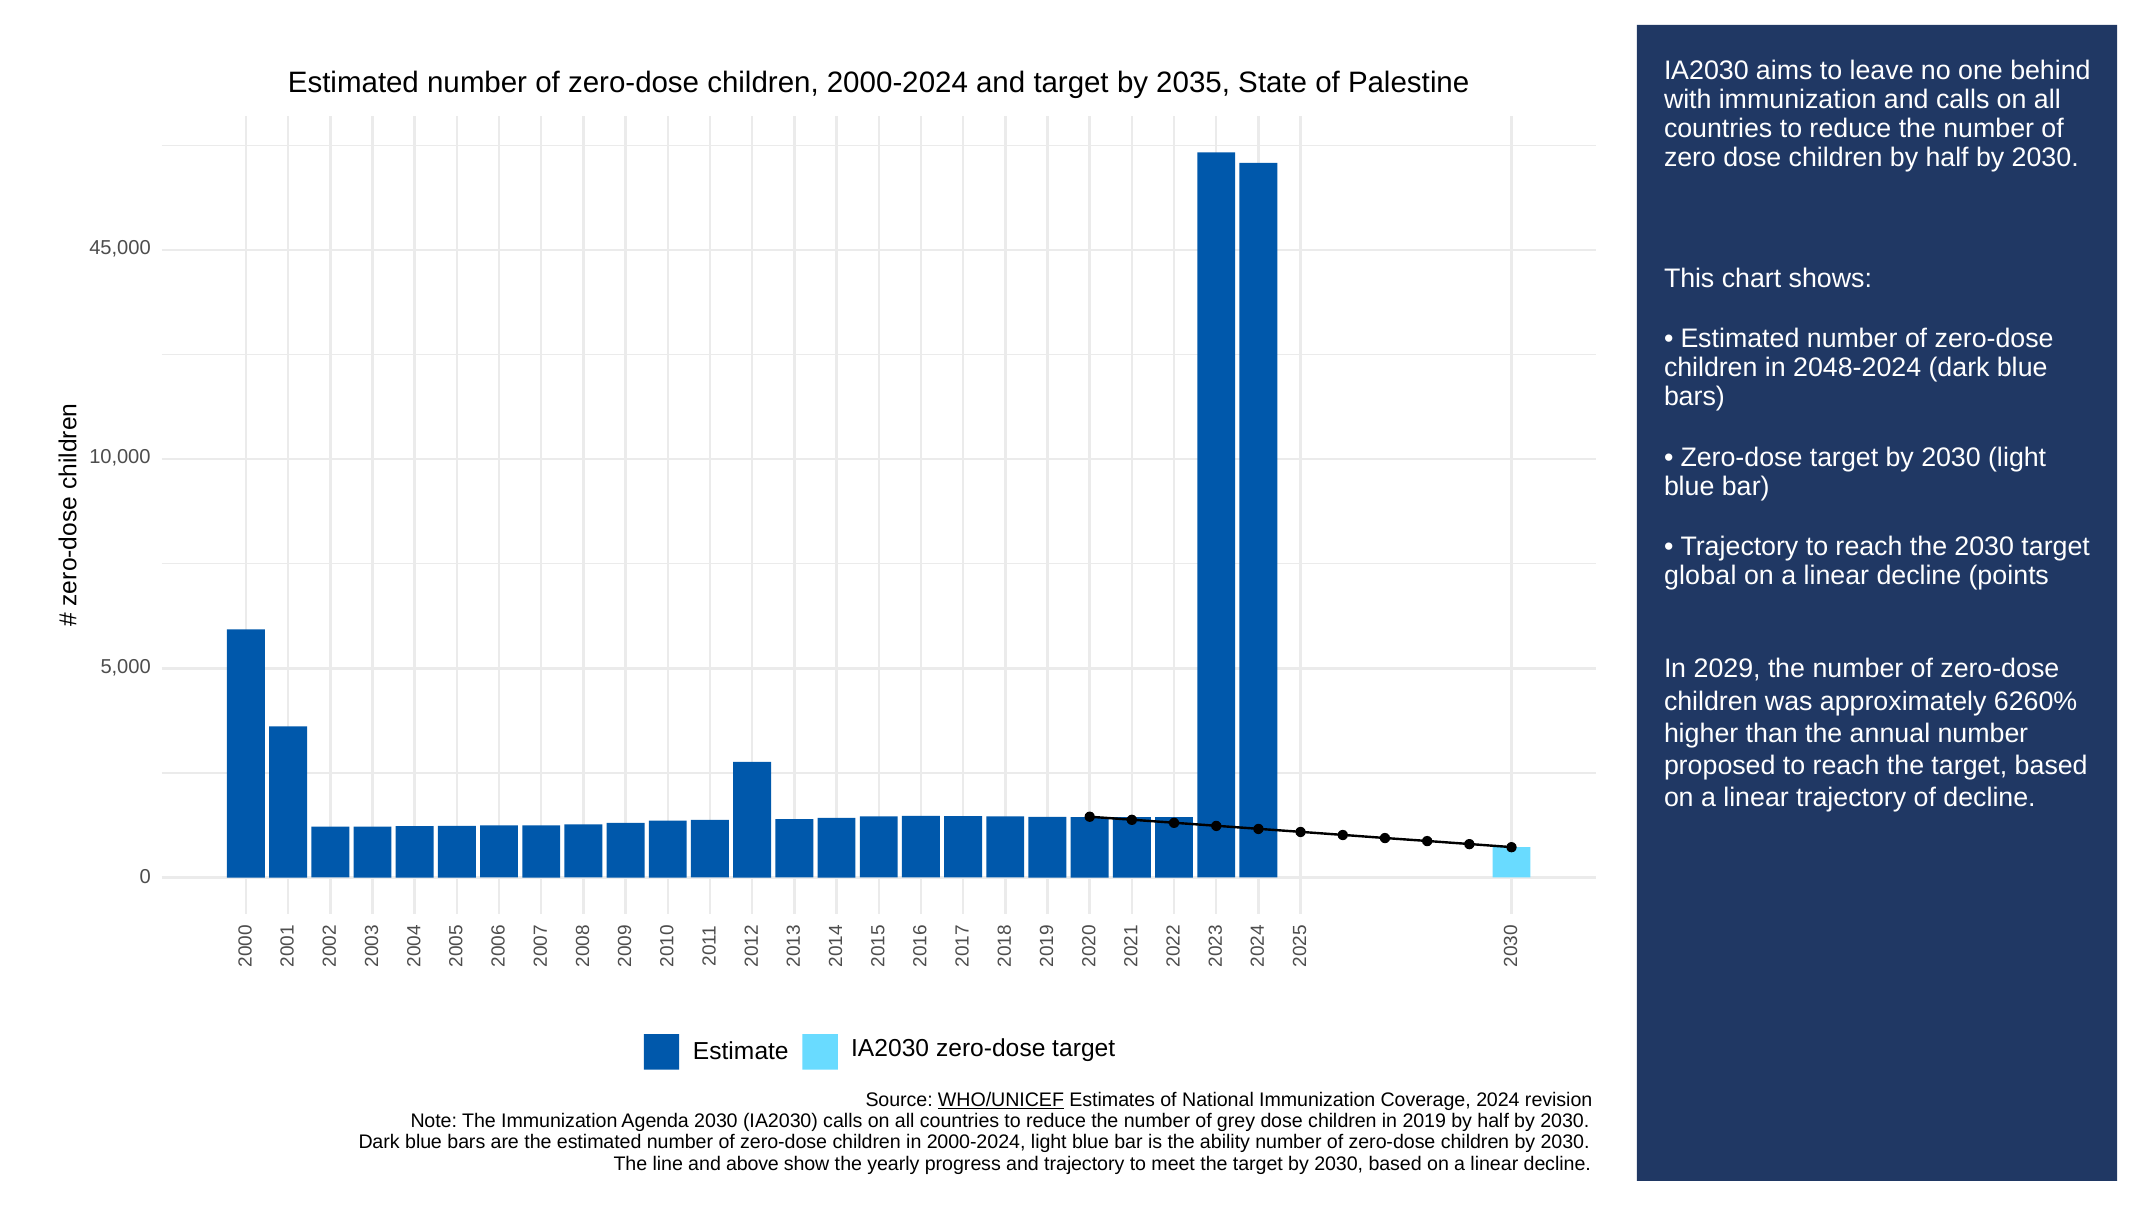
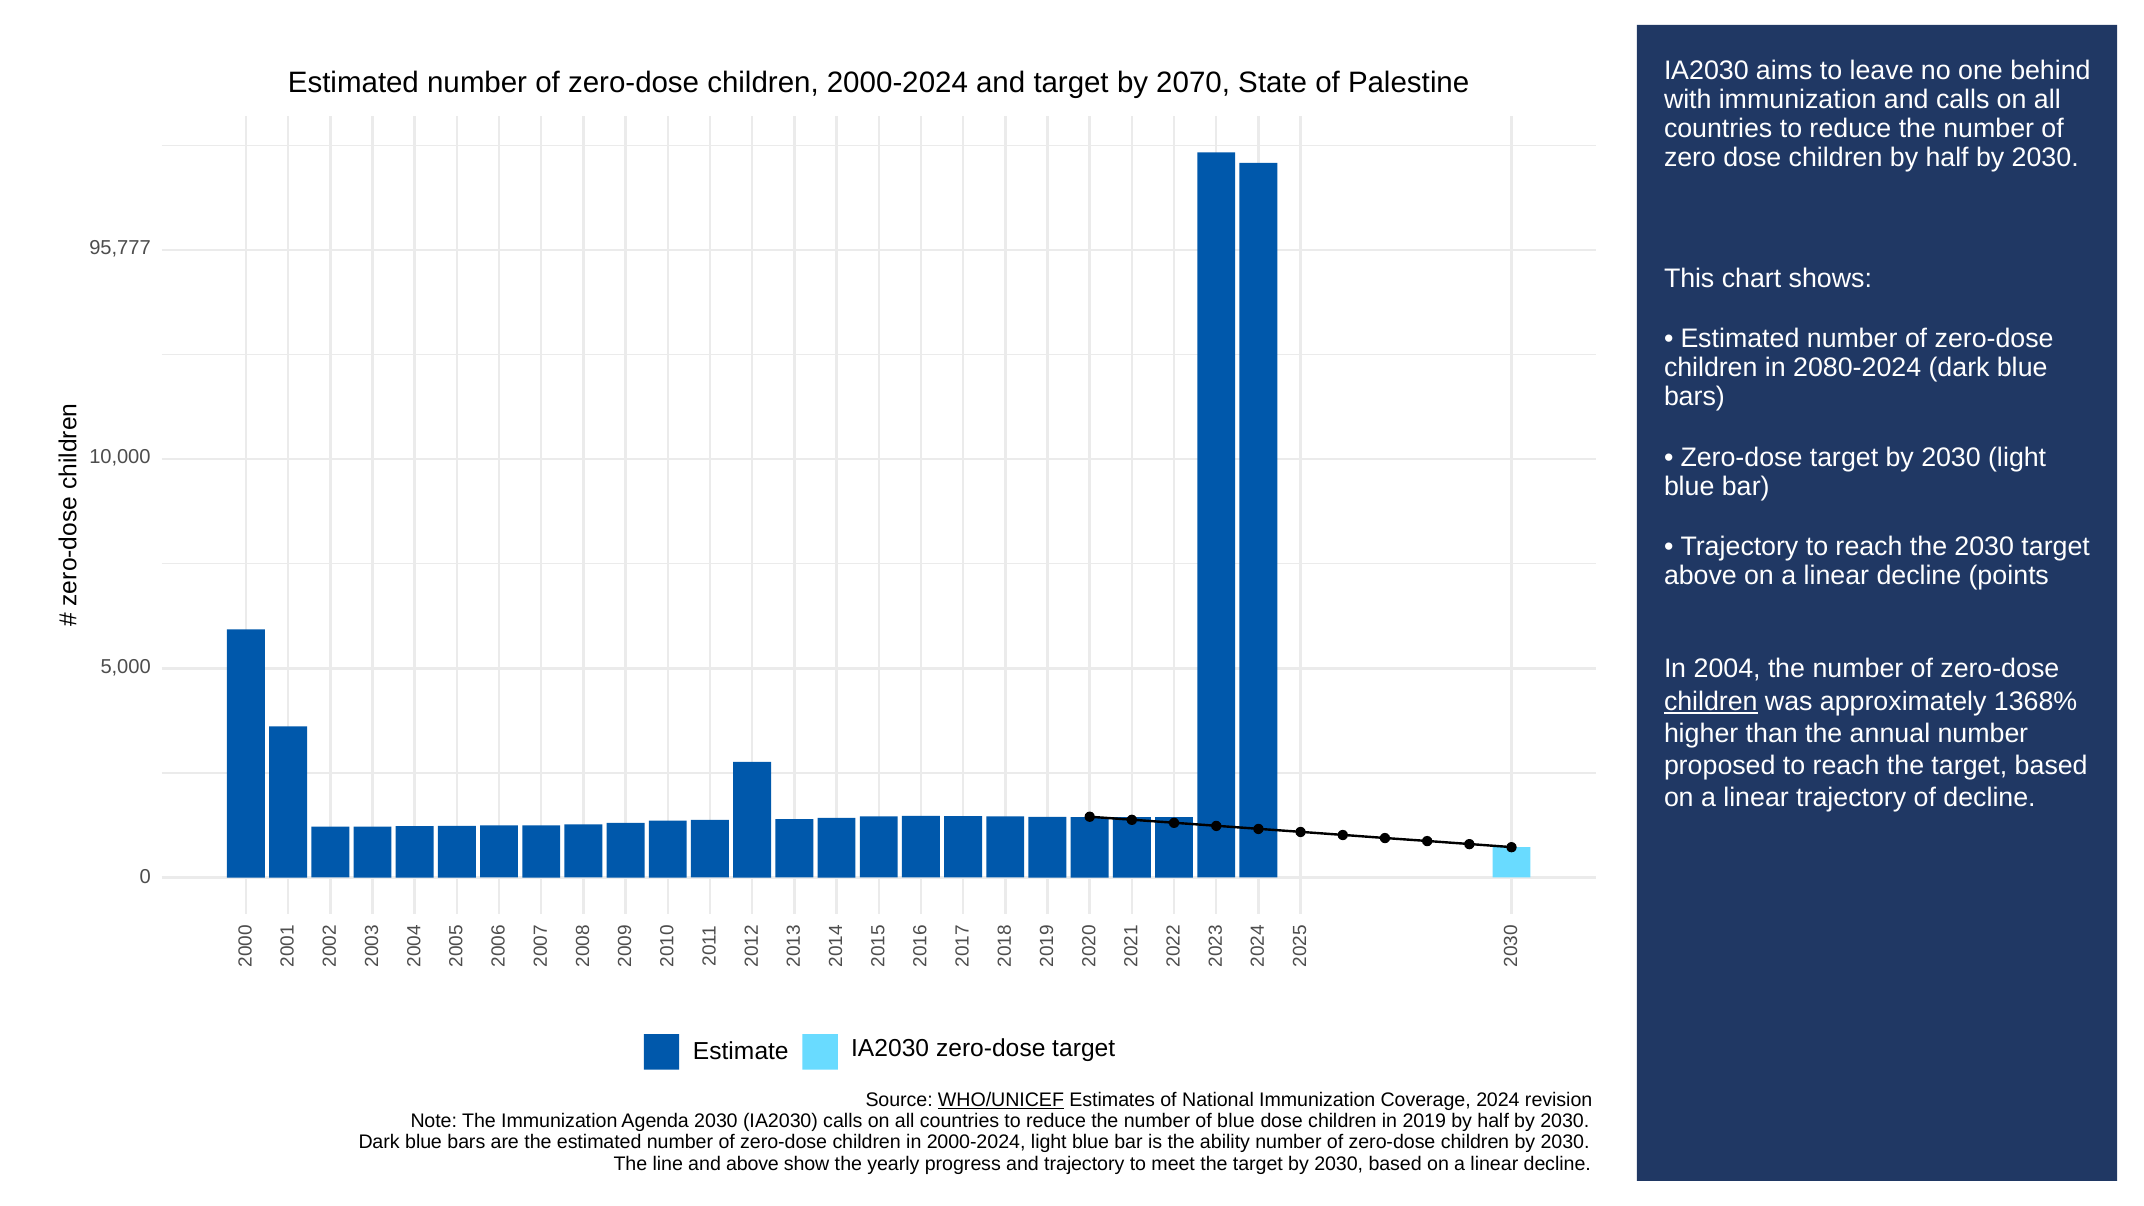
2035: 2035 -> 2070 (1193, 83)
45,000: 45,000 -> 95,777 (120, 248)
2048-2024: 2048-2024 -> 2080-2024 (1857, 368)
global: global -> above (1700, 576)
2029: 2029 -> 2004 (1727, 669)
children underline: none -> present (1711, 701)
6260%: 6260% -> 1368% (2036, 701)
of grey: grey -> blue (1236, 1121)
